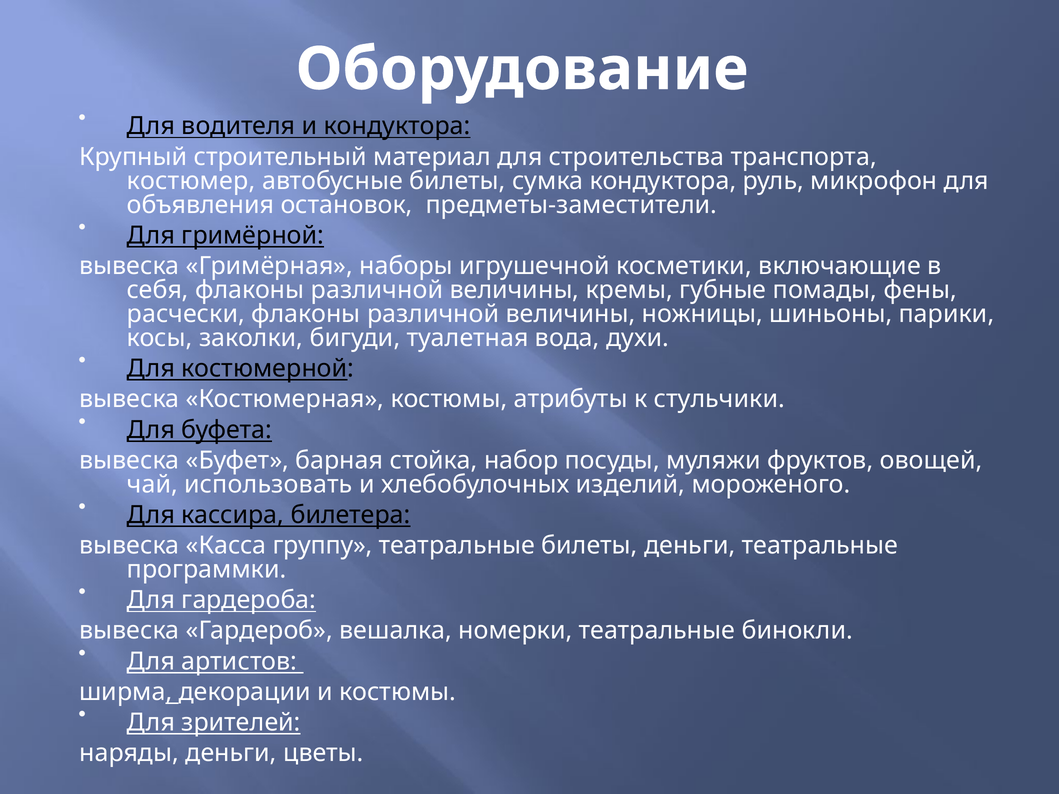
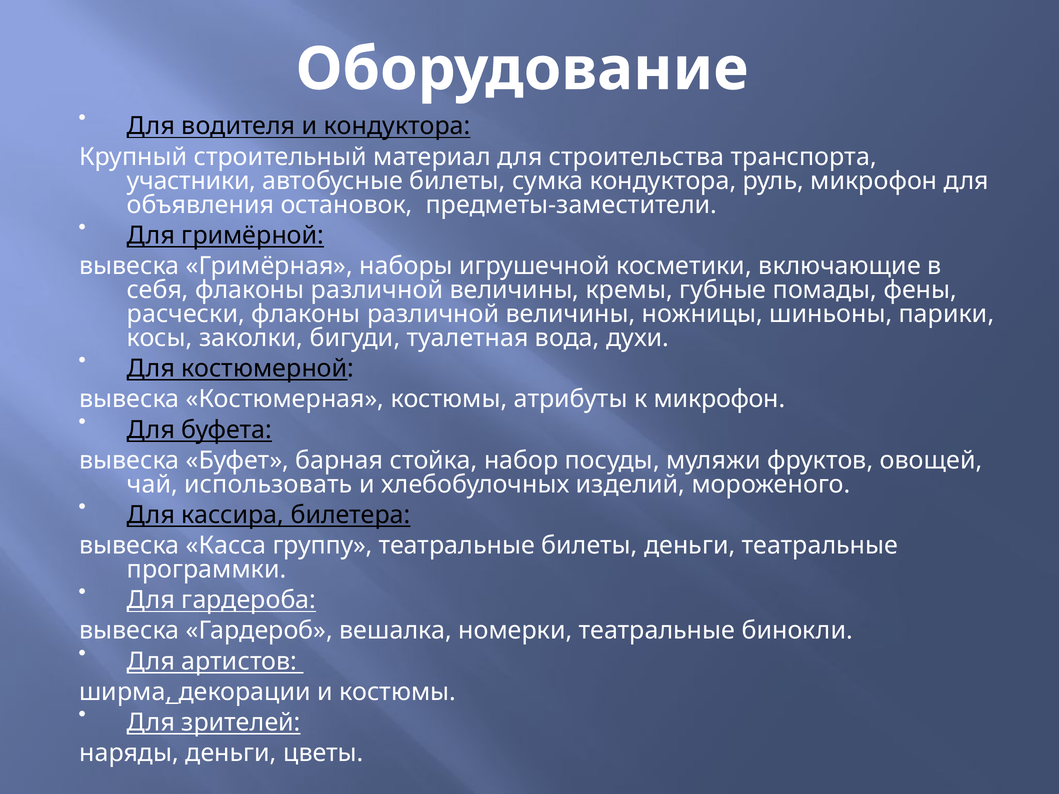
костюмер: костюмер -> участники (191, 181)
к стульчики: стульчики -> микрофон (720, 399)
